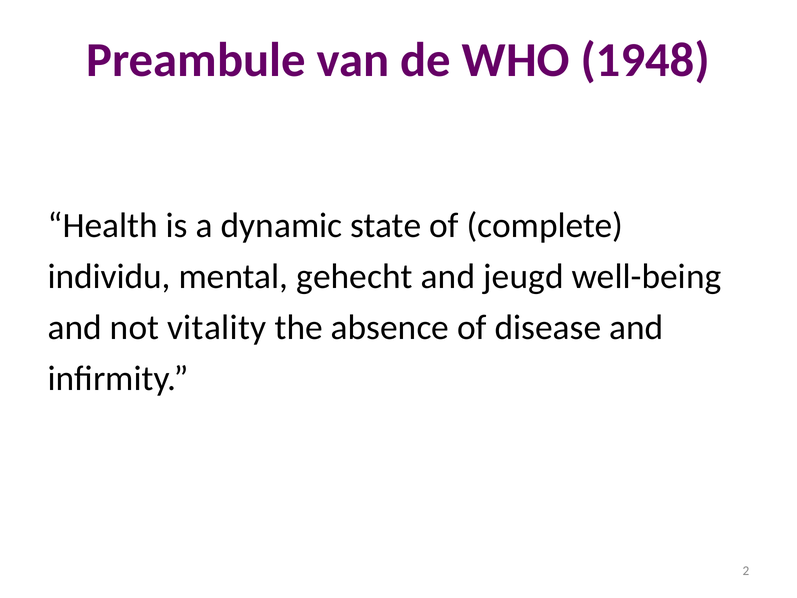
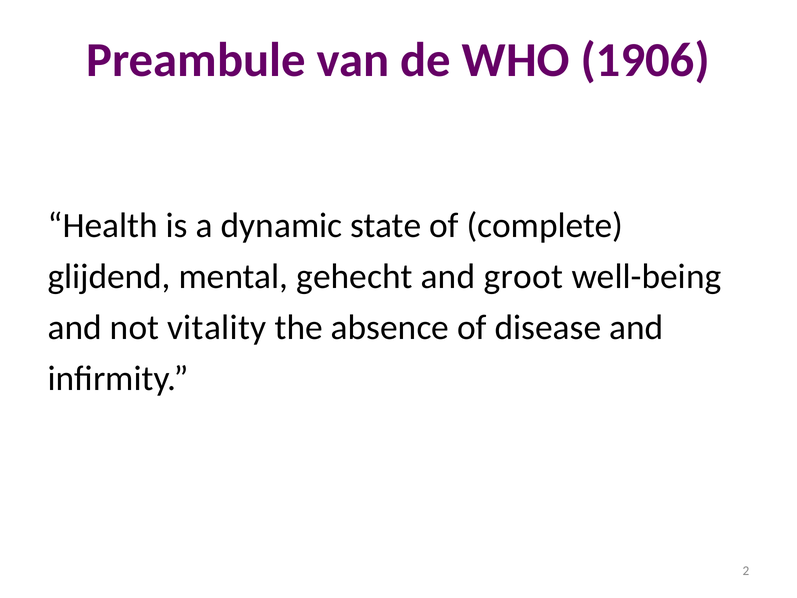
1948: 1948 -> 1906 (645, 60)
individu: individu -> glijdend (109, 276)
jeugd: jeugd -> groot (523, 276)
